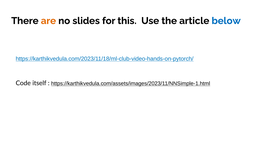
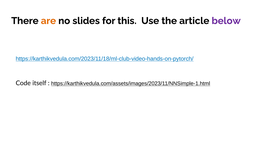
below colour: blue -> purple (226, 21)
